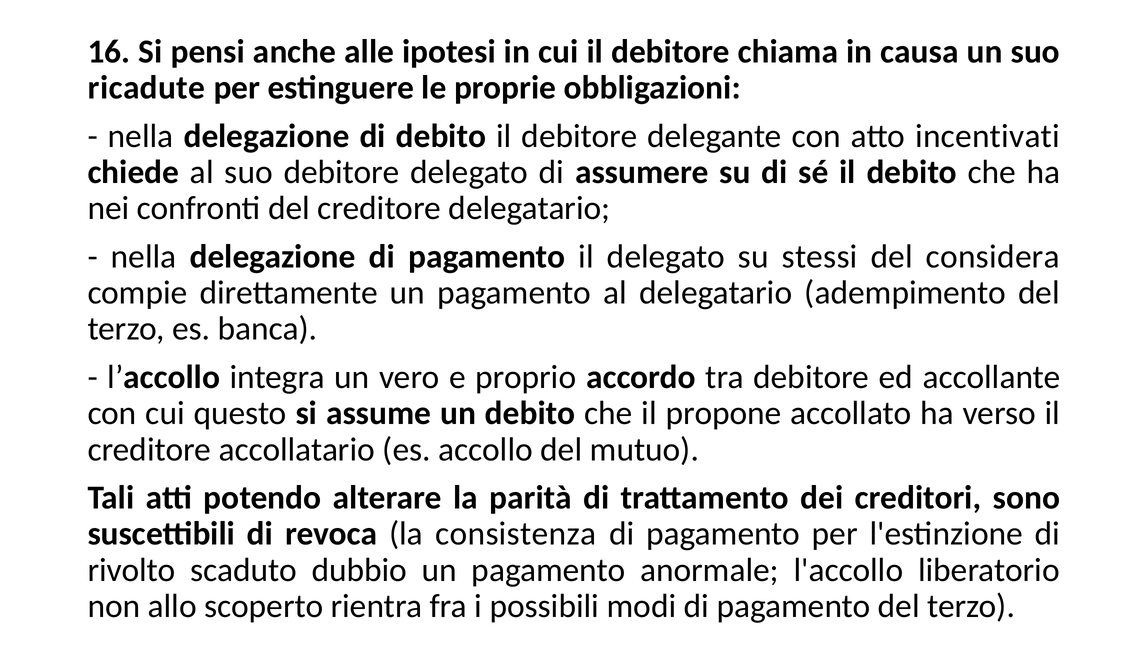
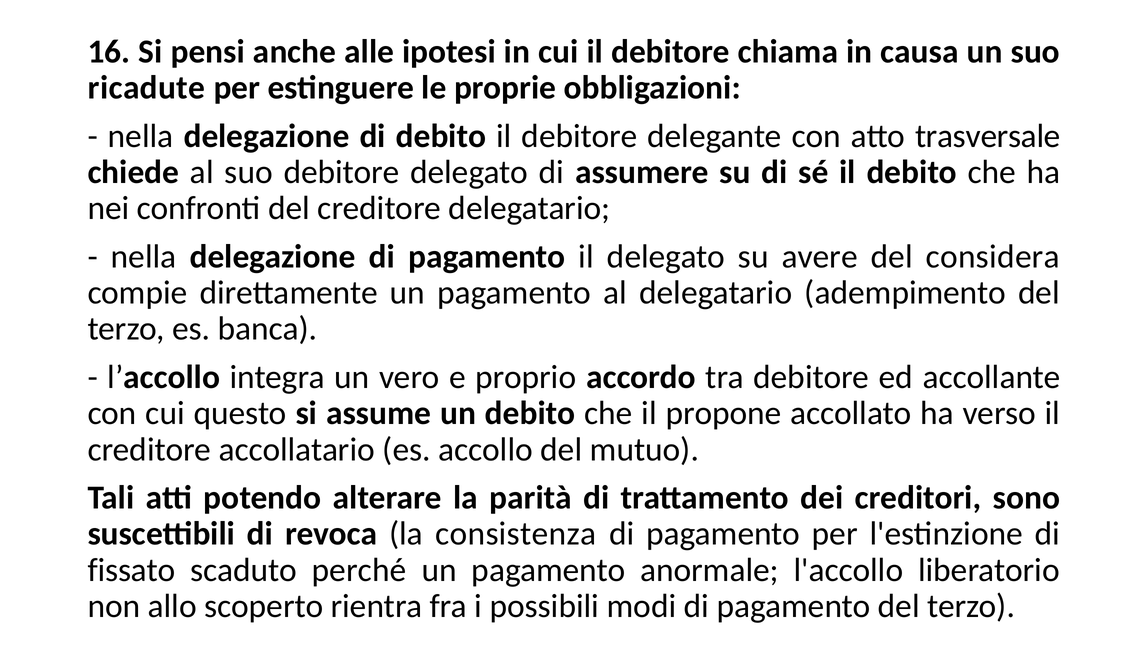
incentivati: incentivati -> trasversale (988, 136)
stessi: stessi -> avere (820, 256)
rivolto: rivolto -> fissato (132, 570)
dubbio: dubbio -> perché (359, 570)
